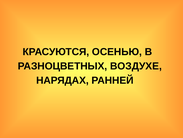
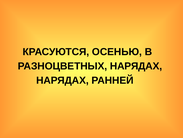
РАЗНОЦВЕТНЫХ ВОЗДУХЕ: ВОЗДУХЕ -> НАРЯДАХ (136, 66)
